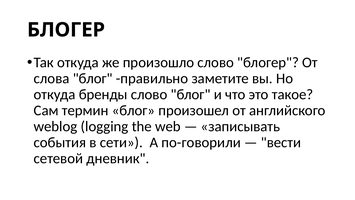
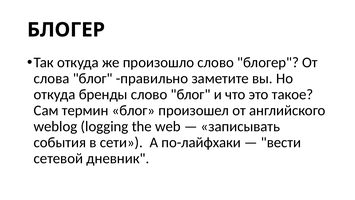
по-говорили: по-говорили -> по-лайфхаки (201, 142)
